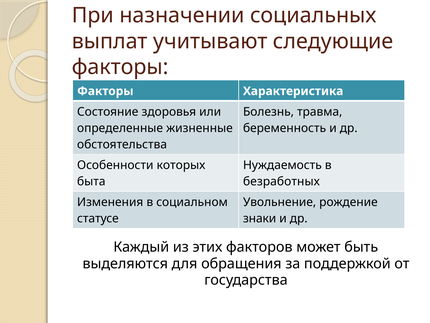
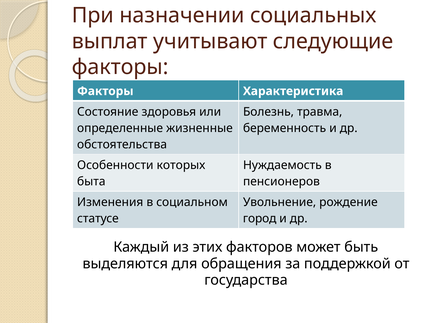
безработных: безработных -> пенсионеров (281, 181)
знаки: знаки -> город (260, 218)
